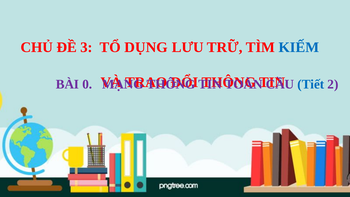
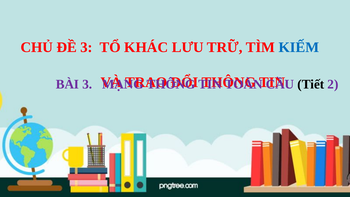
DỤNG: DỤNG -> KHÁC (146, 47)
BÀI 0: 0 -> 3 (87, 84)
Tiết colour: blue -> black (311, 84)
